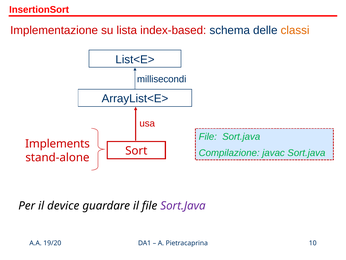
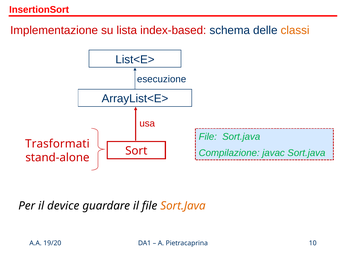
millisecondi: millisecondi -> esecuzione (162, 79)
Implements: Implements -> Trasformati (57, 144)
Sort.Java colour: purple -> orange (183, 205)
